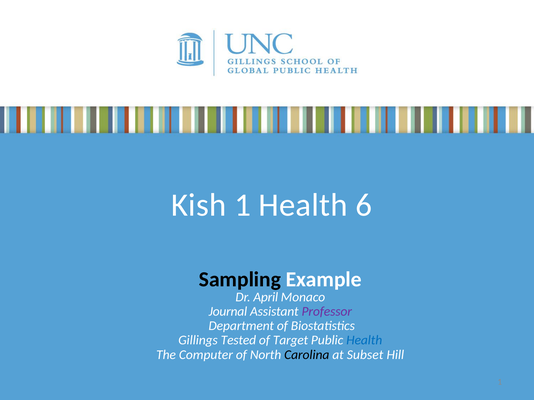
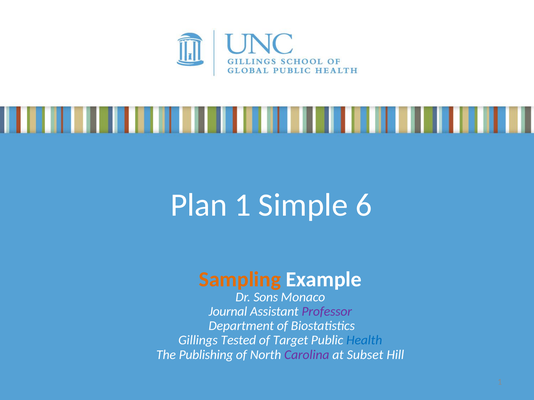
Kish: Kish -> Plan (199, 205)
1 Health: Health -> Simple (303, 205)
Sampling colour: black -> orange (240, 280)
April: April -> Sons (266, 297)
Computer: Computer -> Publishing (206, 355)
Carolina colour: black -> purple (307, 355)
